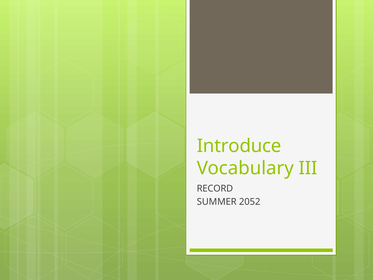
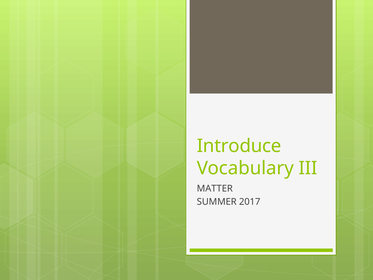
RECORD: RECORD -> MATTER (215, 188)
2052: 2052 -> 2017 (250, 202)
